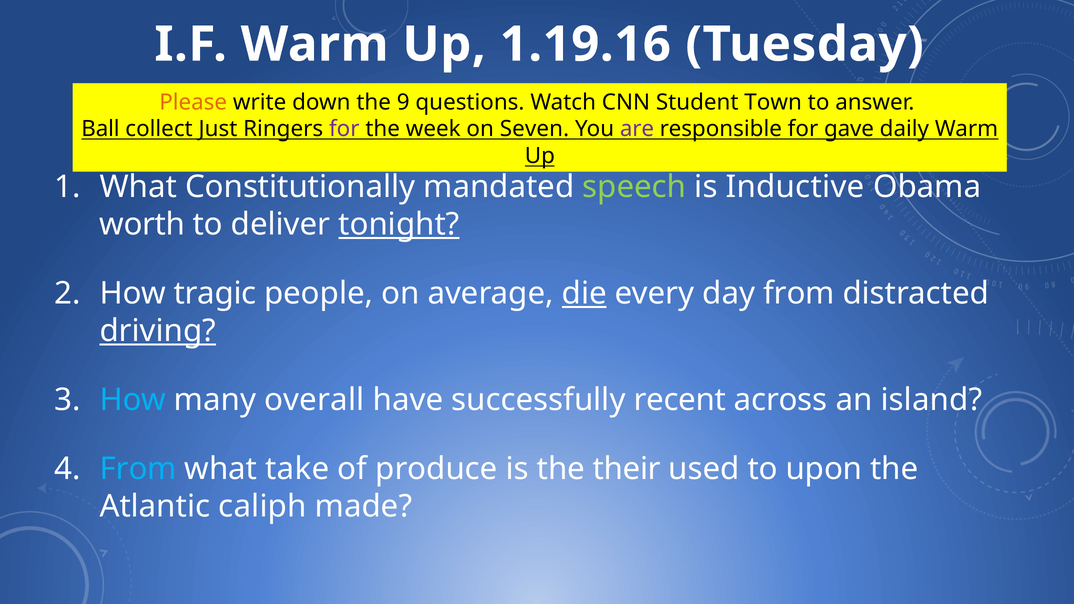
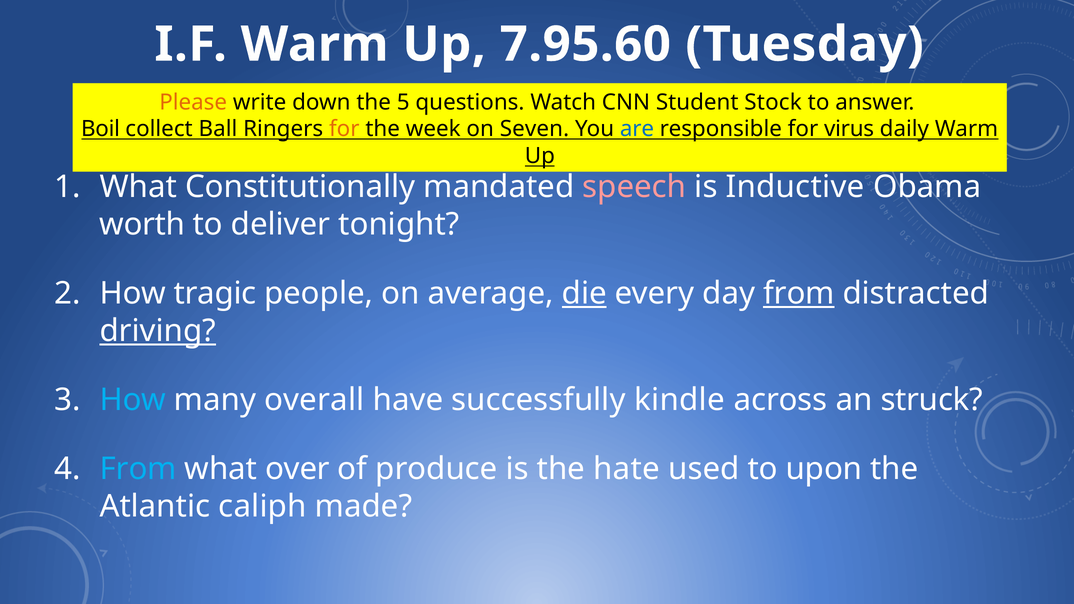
1.19.16: 1.19.16 -> 7.95.60 (585, 44)
9: 9 -> 5 (403, 102)
Town: Town -> Stock (773, 102)
Ball: Ball -> Boil (101, 129)
Just: Just -> Ball (218, 129)
for colour: purple -> orange (344, 129)
are colour: purple -> blue (637, 129)
gave: gave -> virus (849, 129)
speech colour: light green -> pink (634, 187)
tonight underline: present -> none (399, 225)
from underline: none -> present (799, 294)
recent: recent -> kindle (679, 400)
island: island -> struck (932, 400)
take: take -> over (298, 469)
their: their -> hate (627, 469)
